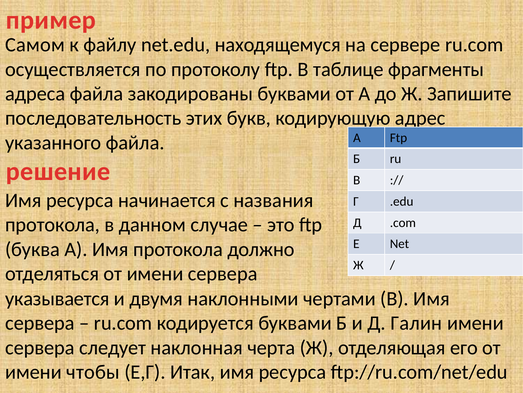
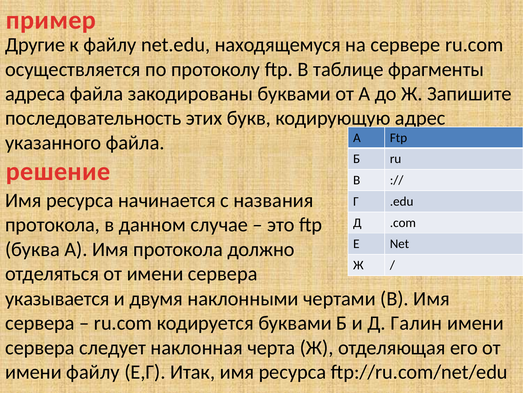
Самом: Самом -> Другие (35, 45)
имени чтобы: чтобы -> файлу (93, 371)
